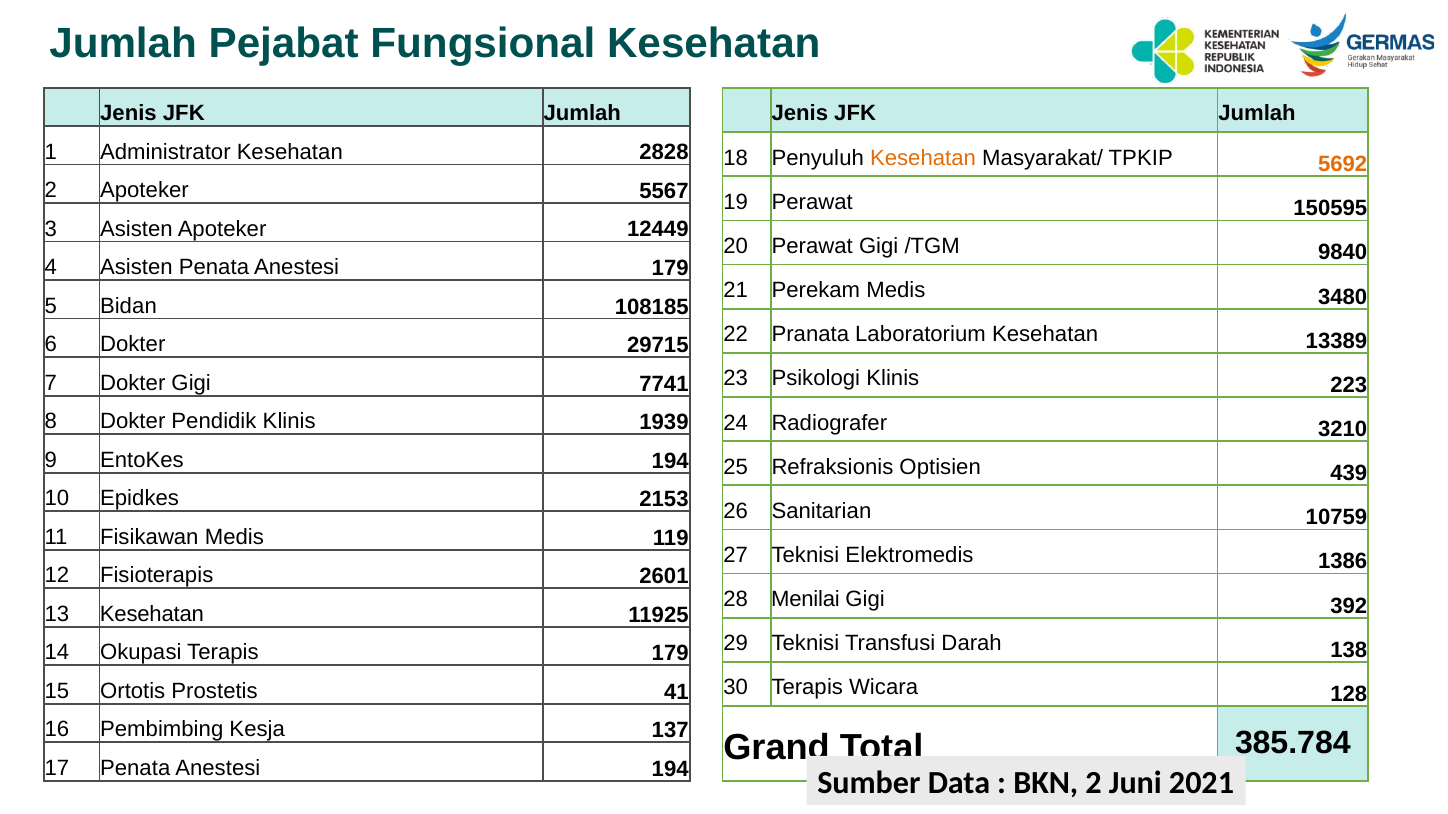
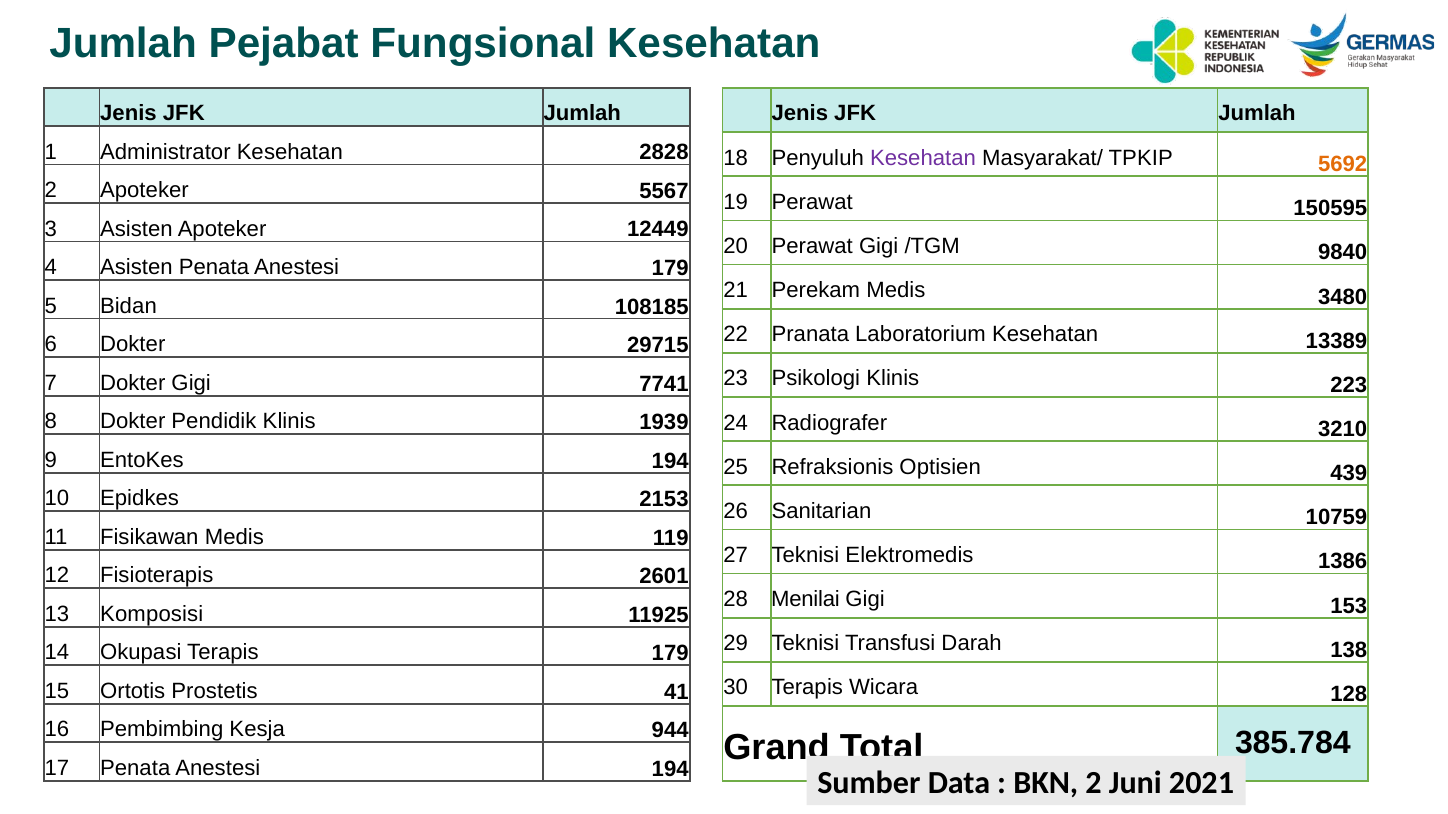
Kesehatan colour: orange -> purple (923, 158)
392: 392 -> 153 (1349, 606)
13 Kesehatan: Kesehatan -> Komposisi (152, 614)
137: 137 -> 944 (670, 731)
